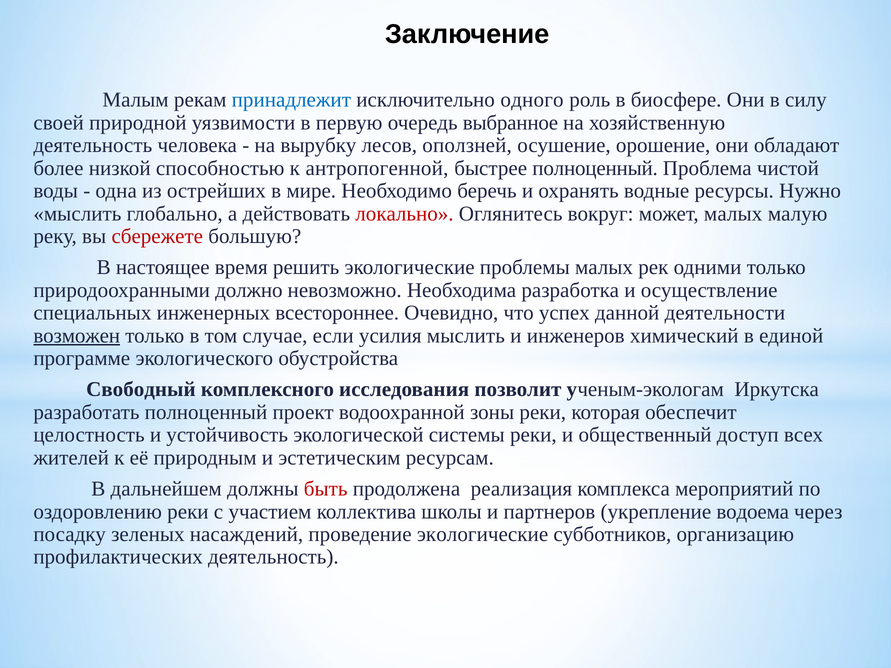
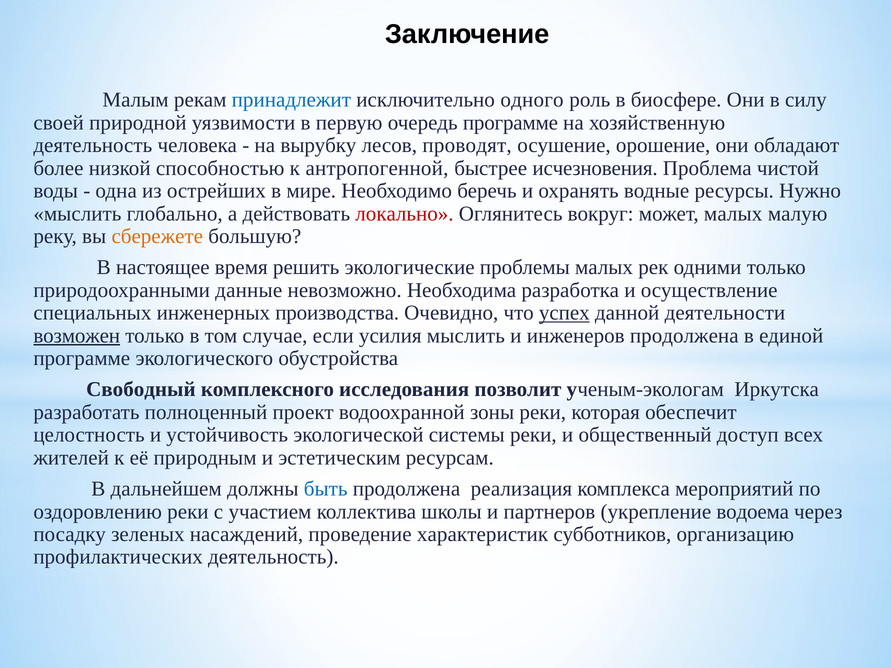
очередь выбранное: выбранное -> программе (510, 123)
оползней: оползней -> проводят (467, 146)
быстрее полноценный: полноценный -> исчезновения (595, 168)
сбережете colour: red -> orange (157, 236)
должно: должно -> данные (249, 290)
всестороннее: всестороннее -> производства (337, 313)
успех underline: none -> present (564, 313)
инженеров химический: химический -> продолжена (684, 336)
быть colour: red -> blue (326, 489)
проведение экологические: экологические -> характеристик (483, 534)
